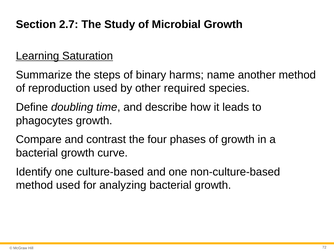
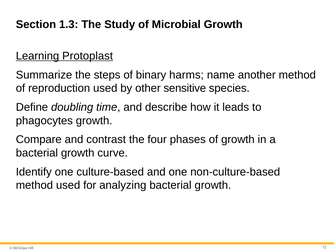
2.7: 2.7 -> 1.3 (69, 24)
Saturation: Saturation -> Protoplast (88, 56)
required: required -> sensitive (185, 88)
